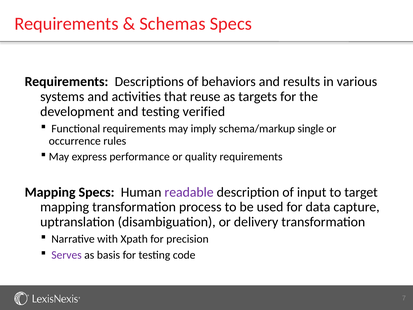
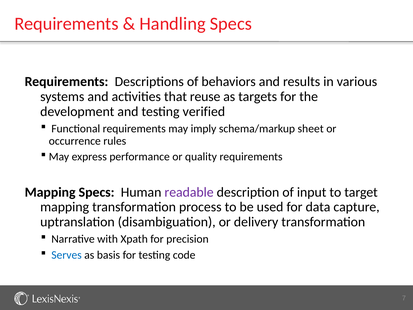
Schemas: Schemas -> Handling (173, 24)
single: single -> sheet (311, 128)
Serves colour: purple -> blue (67, 255)
